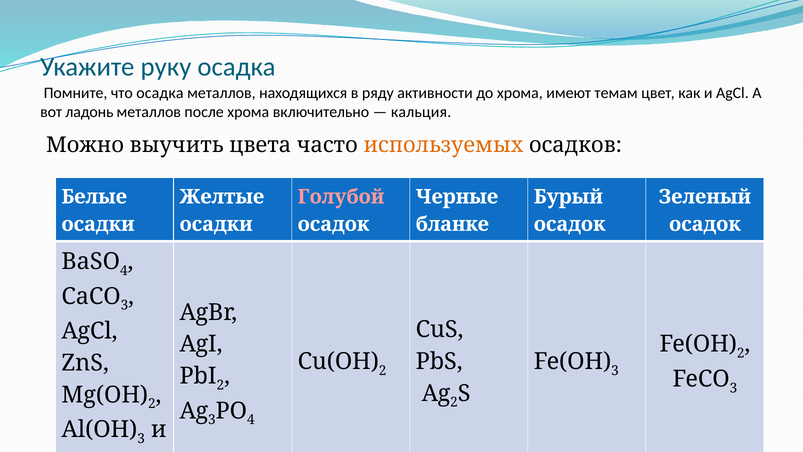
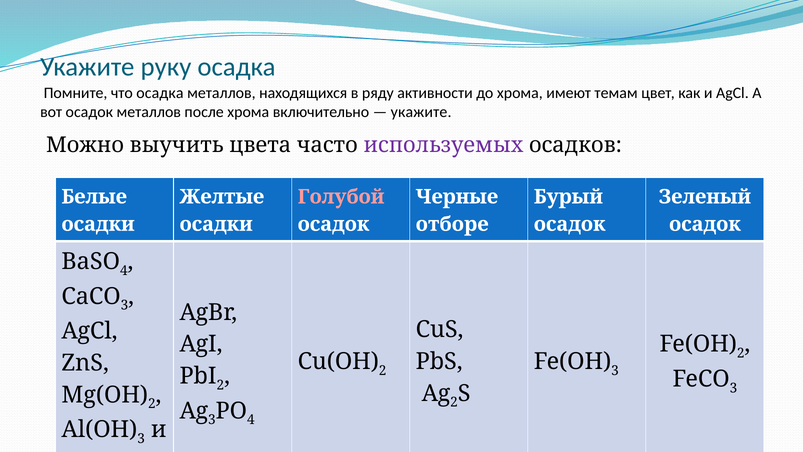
вот ладонь: ладонь -> осадок (89, 112)
кальция: кальция -> укажите (421, 112)
используемых colour: orange -> purple (443, 145)
бланке: бланке -> отборе (452, 224)
